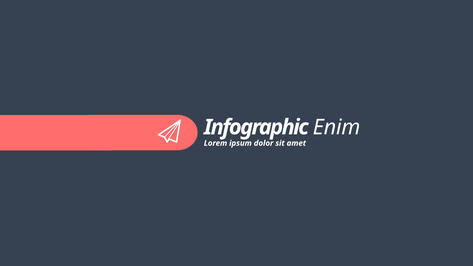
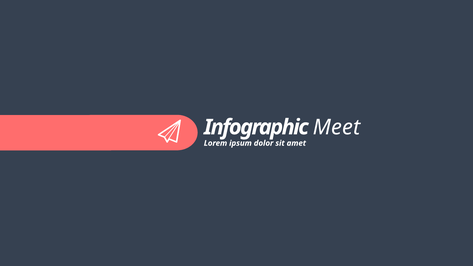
Enim: Enim -> Meet (337, 127)
